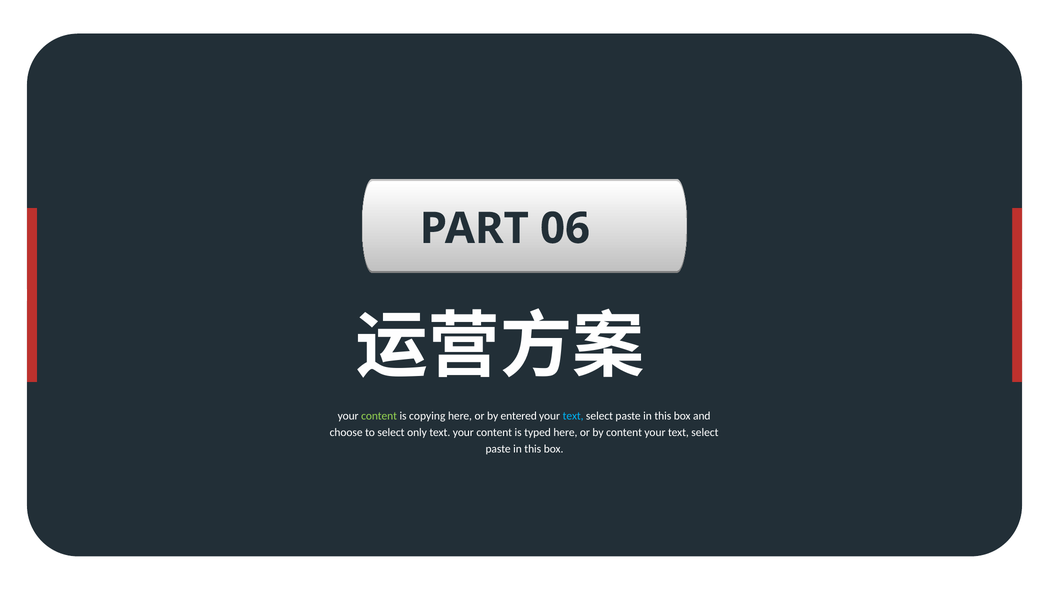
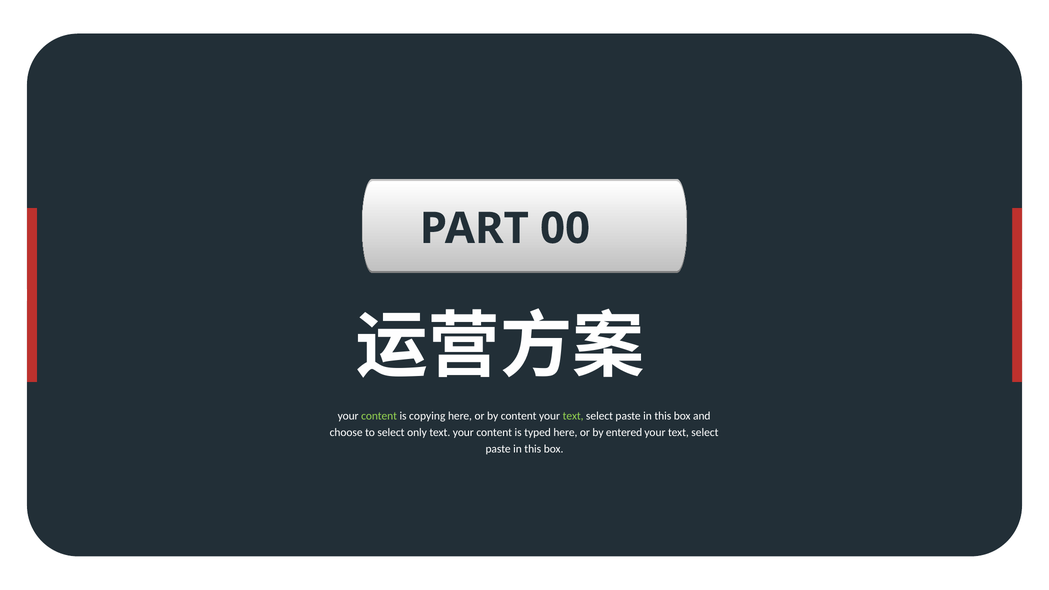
06: 06 -> 00 (565, 229)
by entered: entered -> content (519, 416)
text colour: light blue -> light green (573, 416)
by content: content -> entered (624, 432)
